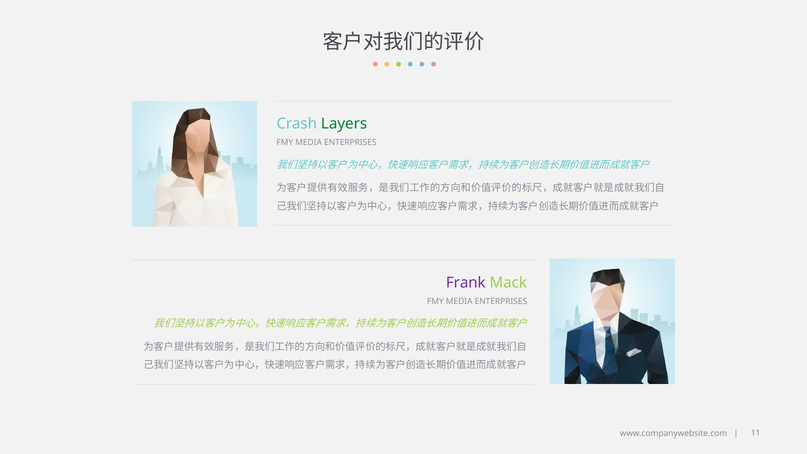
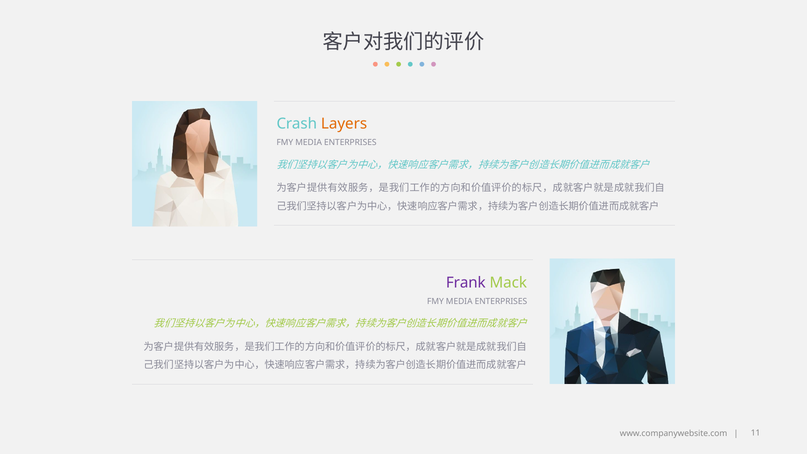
Layers colour: green -> orange (344, 124)
